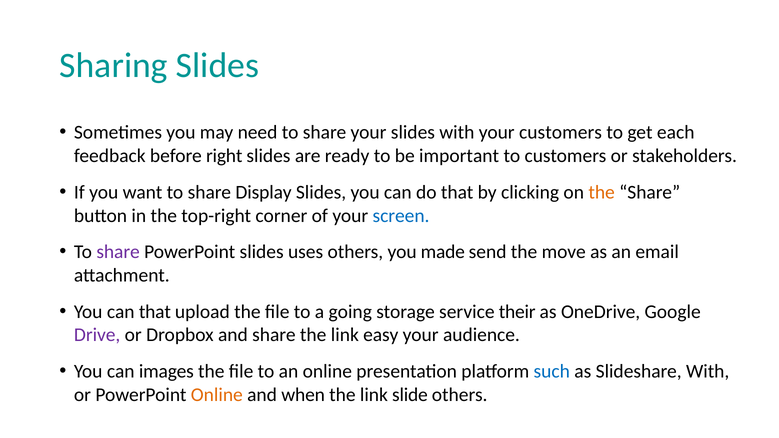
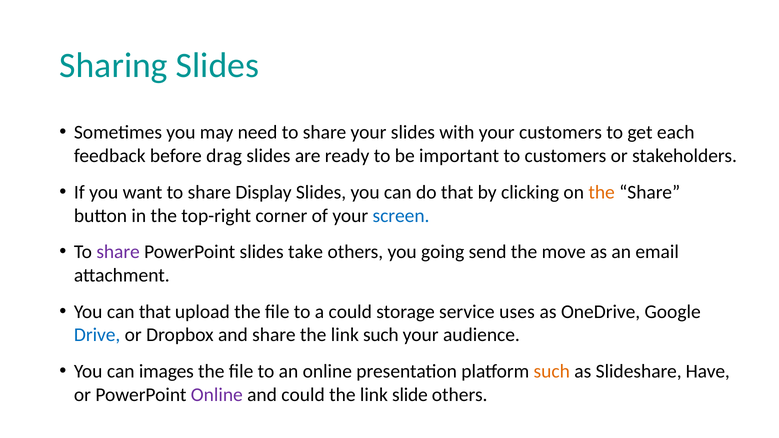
right: right -> drag (224, 156)
uses: uses -> take (305, 252)
made: made -> going (443, 252)
a going: going -> could (350, 312)
their: their -> uses (517, 312)
Drive colour: purple -> blue (97, 335)
link easy: easy -> such (381, 335)
such colour: blue -> orange (552, 372)
Slideshare With: With -> Have (708, 372)
Online colour: orange -> purple (217, 395)
and when: when -> could (303, 395)
